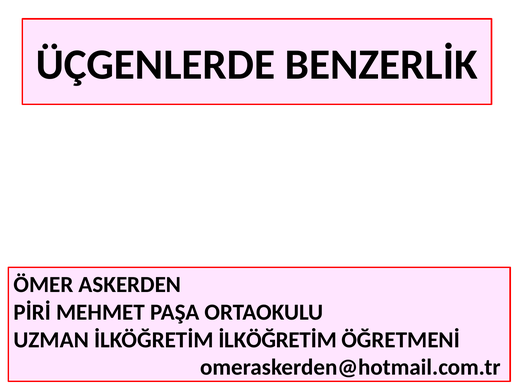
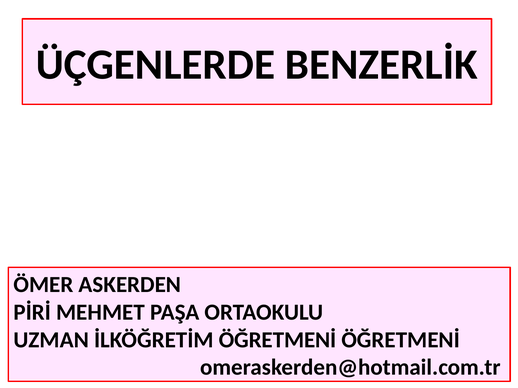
İLKÖĞRETİM İLKÖĞRETİM: İLKÖĞRETİM -> ÖĞRETMENİ (278, 340)
